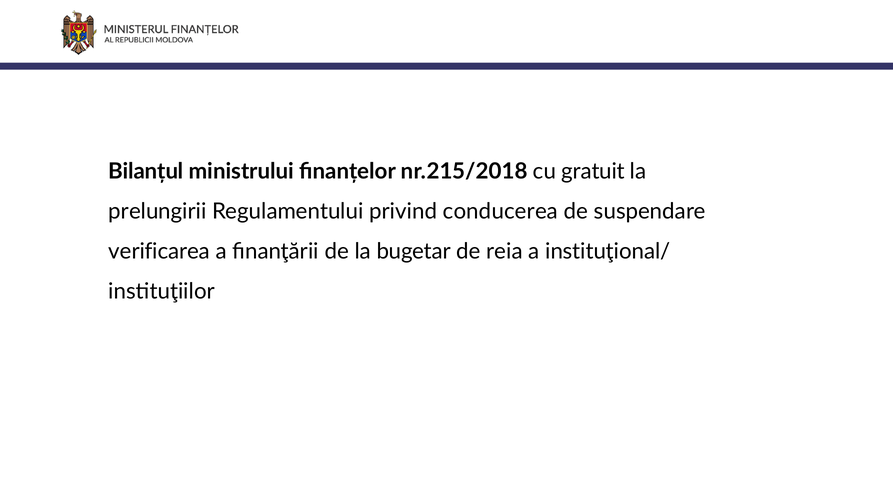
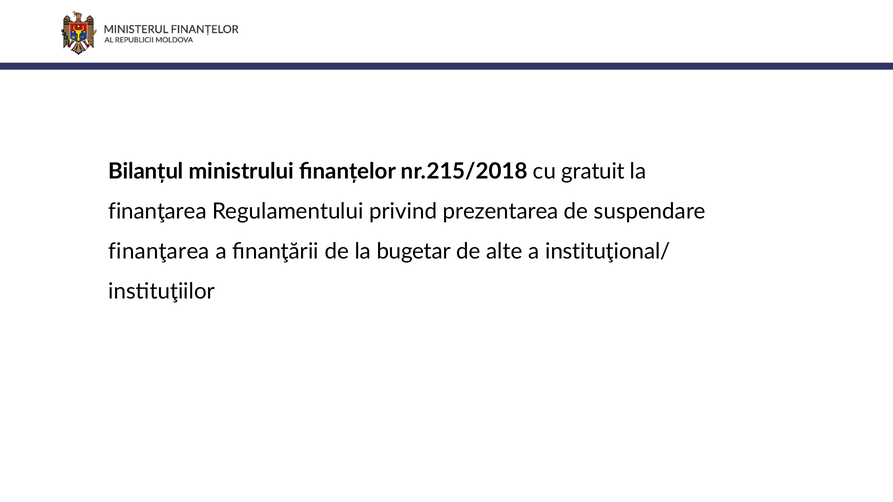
prelungirii: prelungirii -> finanţarea (158, 211)
conducerea: conducerea -> prezentarea (501, 211)
verificarea: verificarea -> finanţarea (159, 252)
reia: reia -> alte (504, 252)
